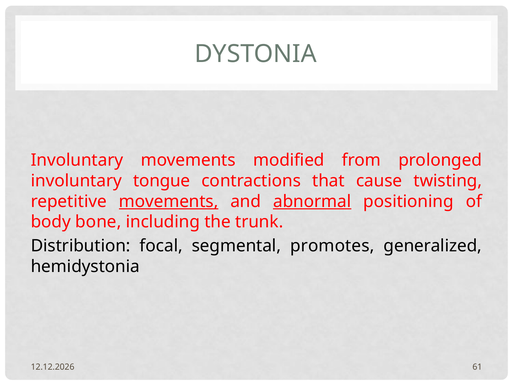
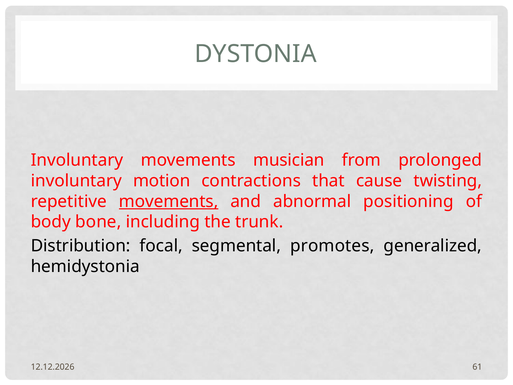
modified: modified -> musician (289, 160)
tongue: tongue -> motion (162, 181)
abnormal underline: present -> none (312, 201)
